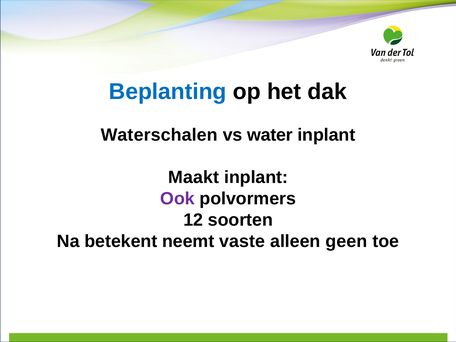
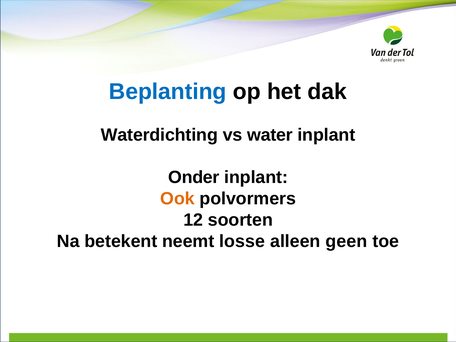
Waterschalen: Waterschalen -> Waterdichting (159, 135)
Maakt: Maakt -> Onder (194, 177)
Ook colour: purple -> orange (178, 199)
vaste: vaste -> losse (242, 241)
